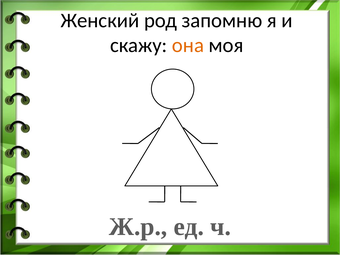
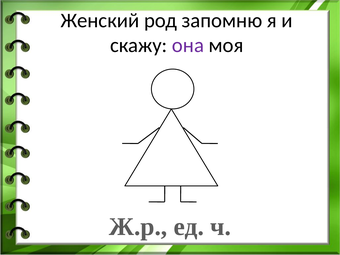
она colour: orange -> purple (188, 45)
